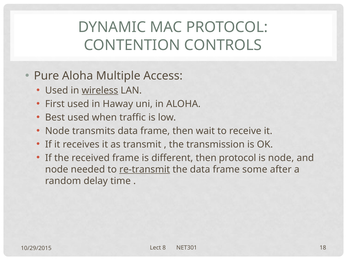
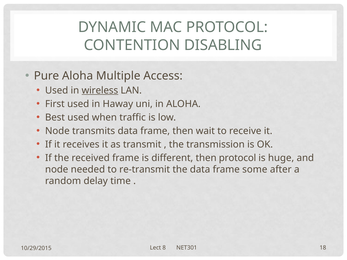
CONTROLS: CONTROLS -> DISABLING (223, 45)
is node: node -> huge (281, 158)
re-transmit underline: present -> none (145, 170)
